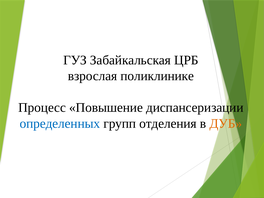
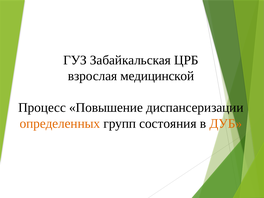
поликлинике: поликлинике -> медицинской (157, 76)
определенных colour: blue -> orange (60, 123)
отделения: отделения -> состояния (168, 123)
